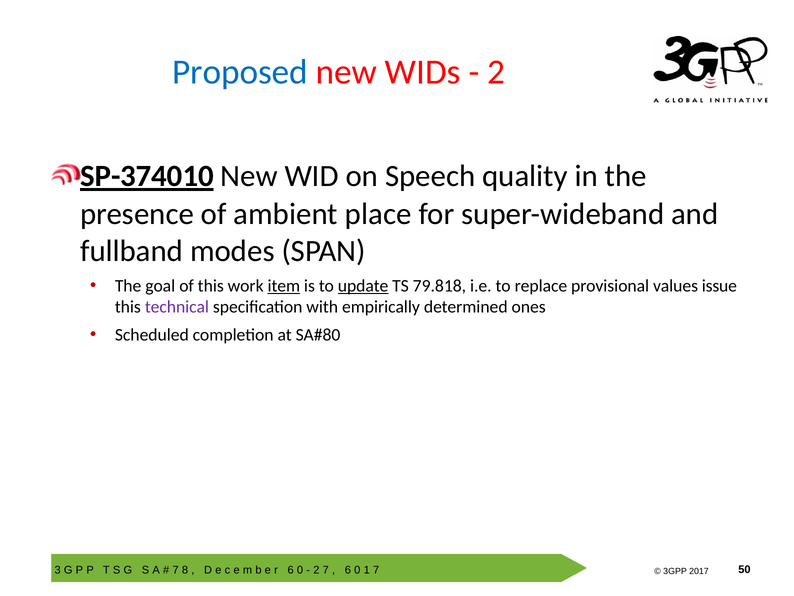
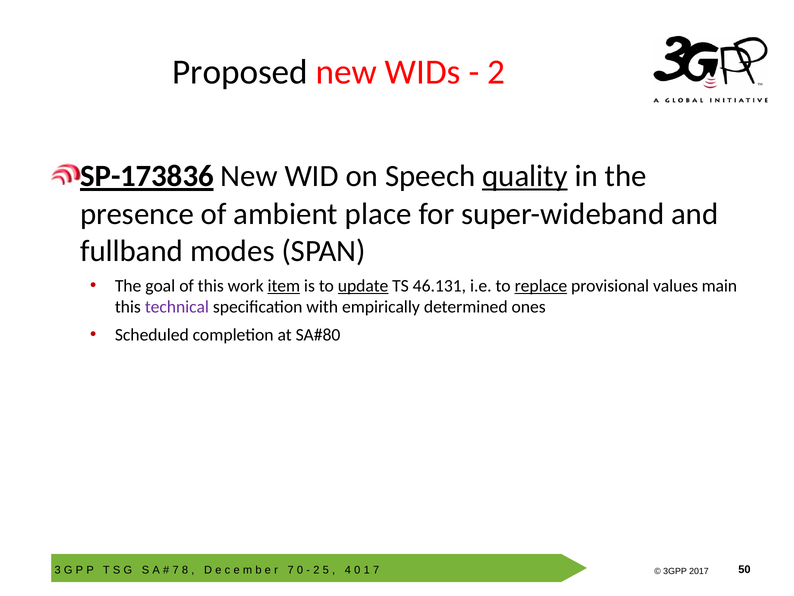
Proposed colour: blue -> black (240, 72)
SP-374010: SP-374010 -> SP-173836 (147, 176)
quality underline: none -> present (525, 176)
79.818: 79.818 -> 46.131 (439, 286)
replace underline: none -> present (541, 286)
issue: issue -> main (719, 286)
6: 6 -> 7 (291, 569)
2 7: 7 -> 5 (326, 569)
6: 6 -> 4 (348, 569)
